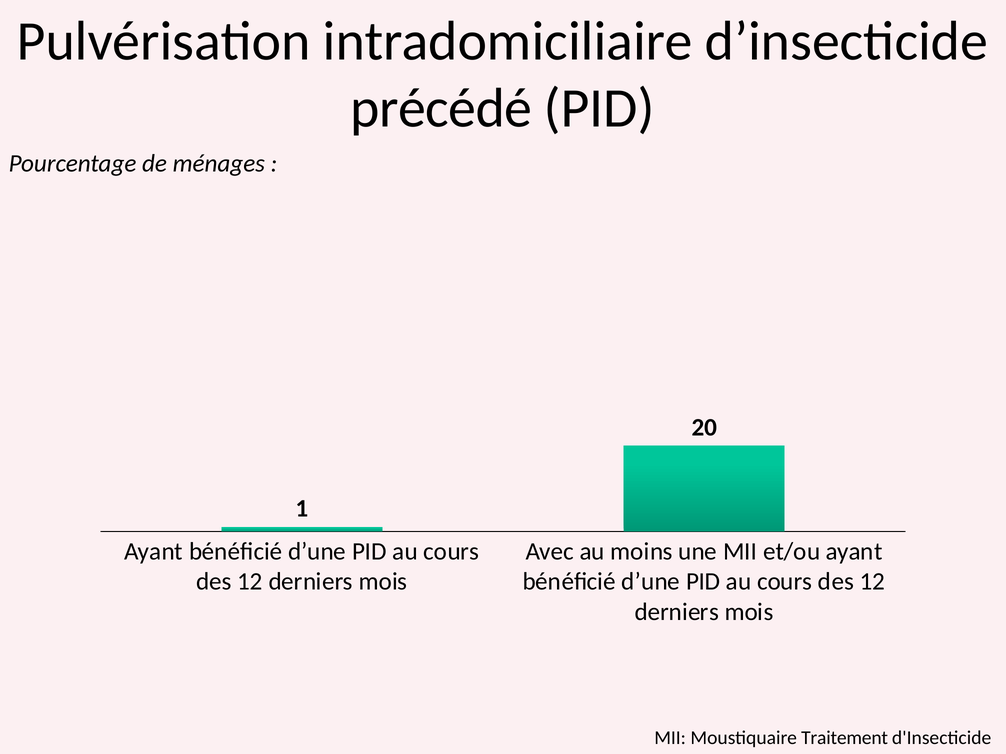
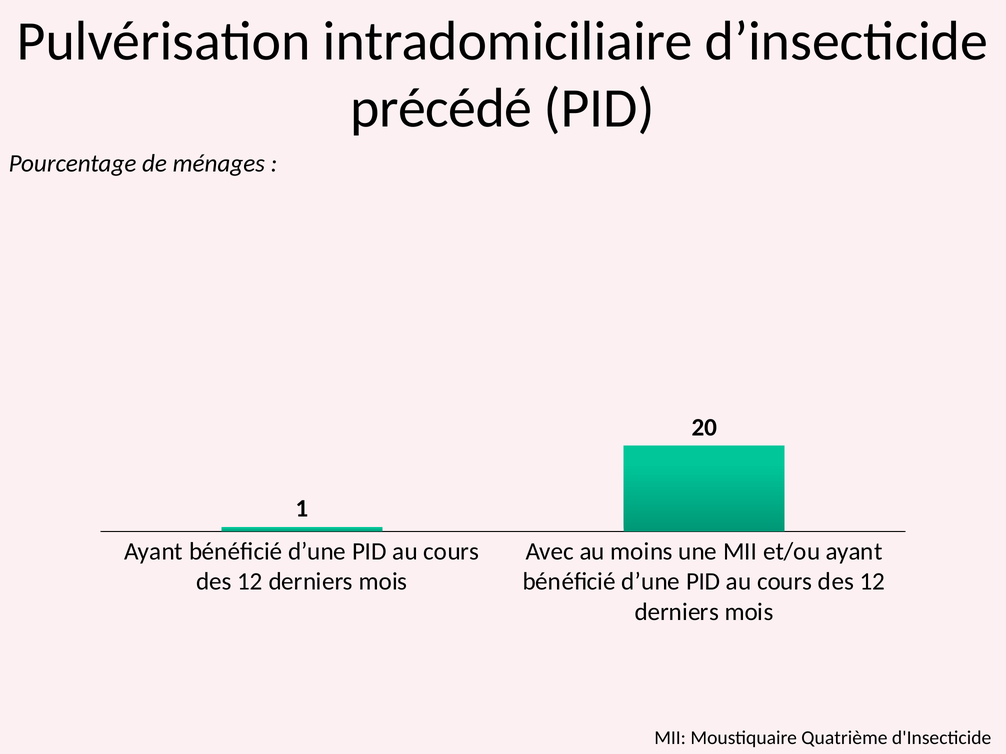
Traitement: Traitement -> Quatrième (844, 738)
